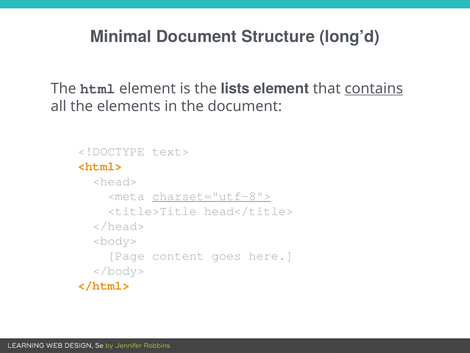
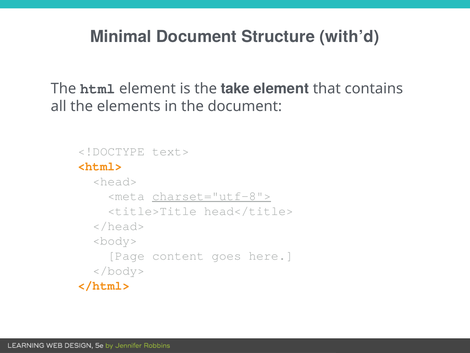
long’d: long’d -> with’d (349, 36)
lists: lists -> take (235, 89)
contains underline: present -> none (374, 89)
